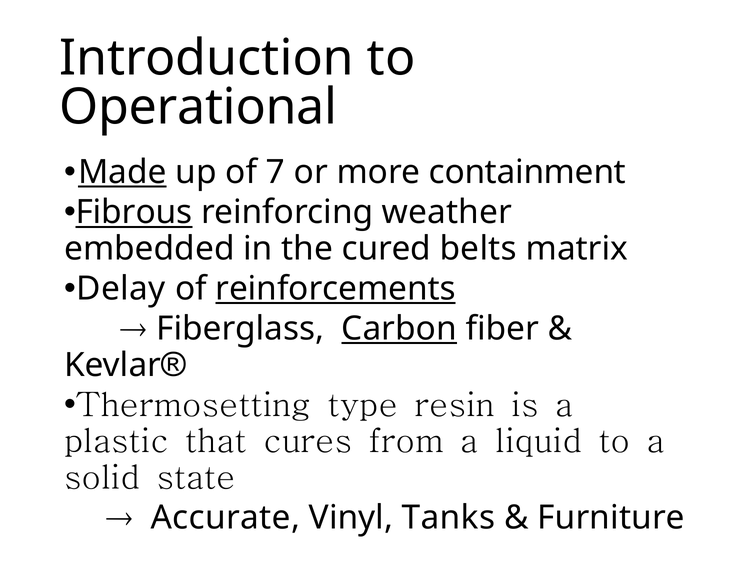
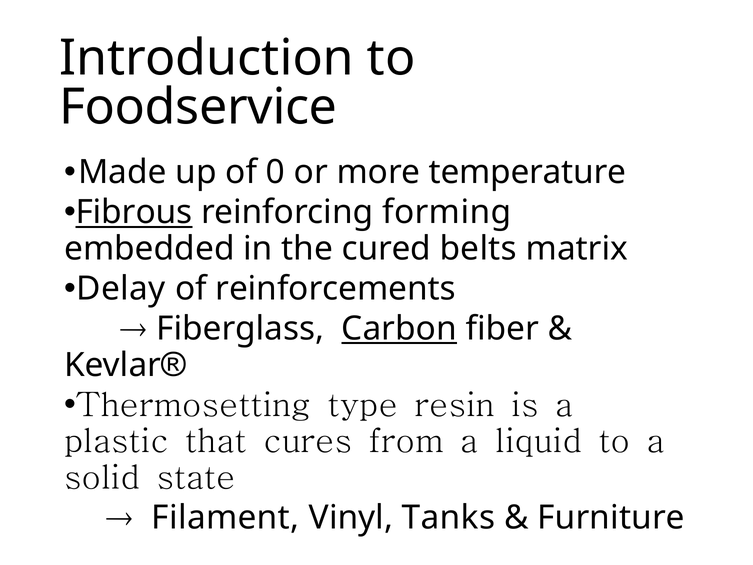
Operational: Operational -> Foodservice (198, 107)
Made underline: present -> none (122, 172)
7: 7 -> 0 (275, 172)
containment: containment -> temperature (527, 172)
weather: weather -> forming (447, 212)
reinforcements underline: present -> none (336, 289)
Accurate: Accurate -> Filament (225, 517)
